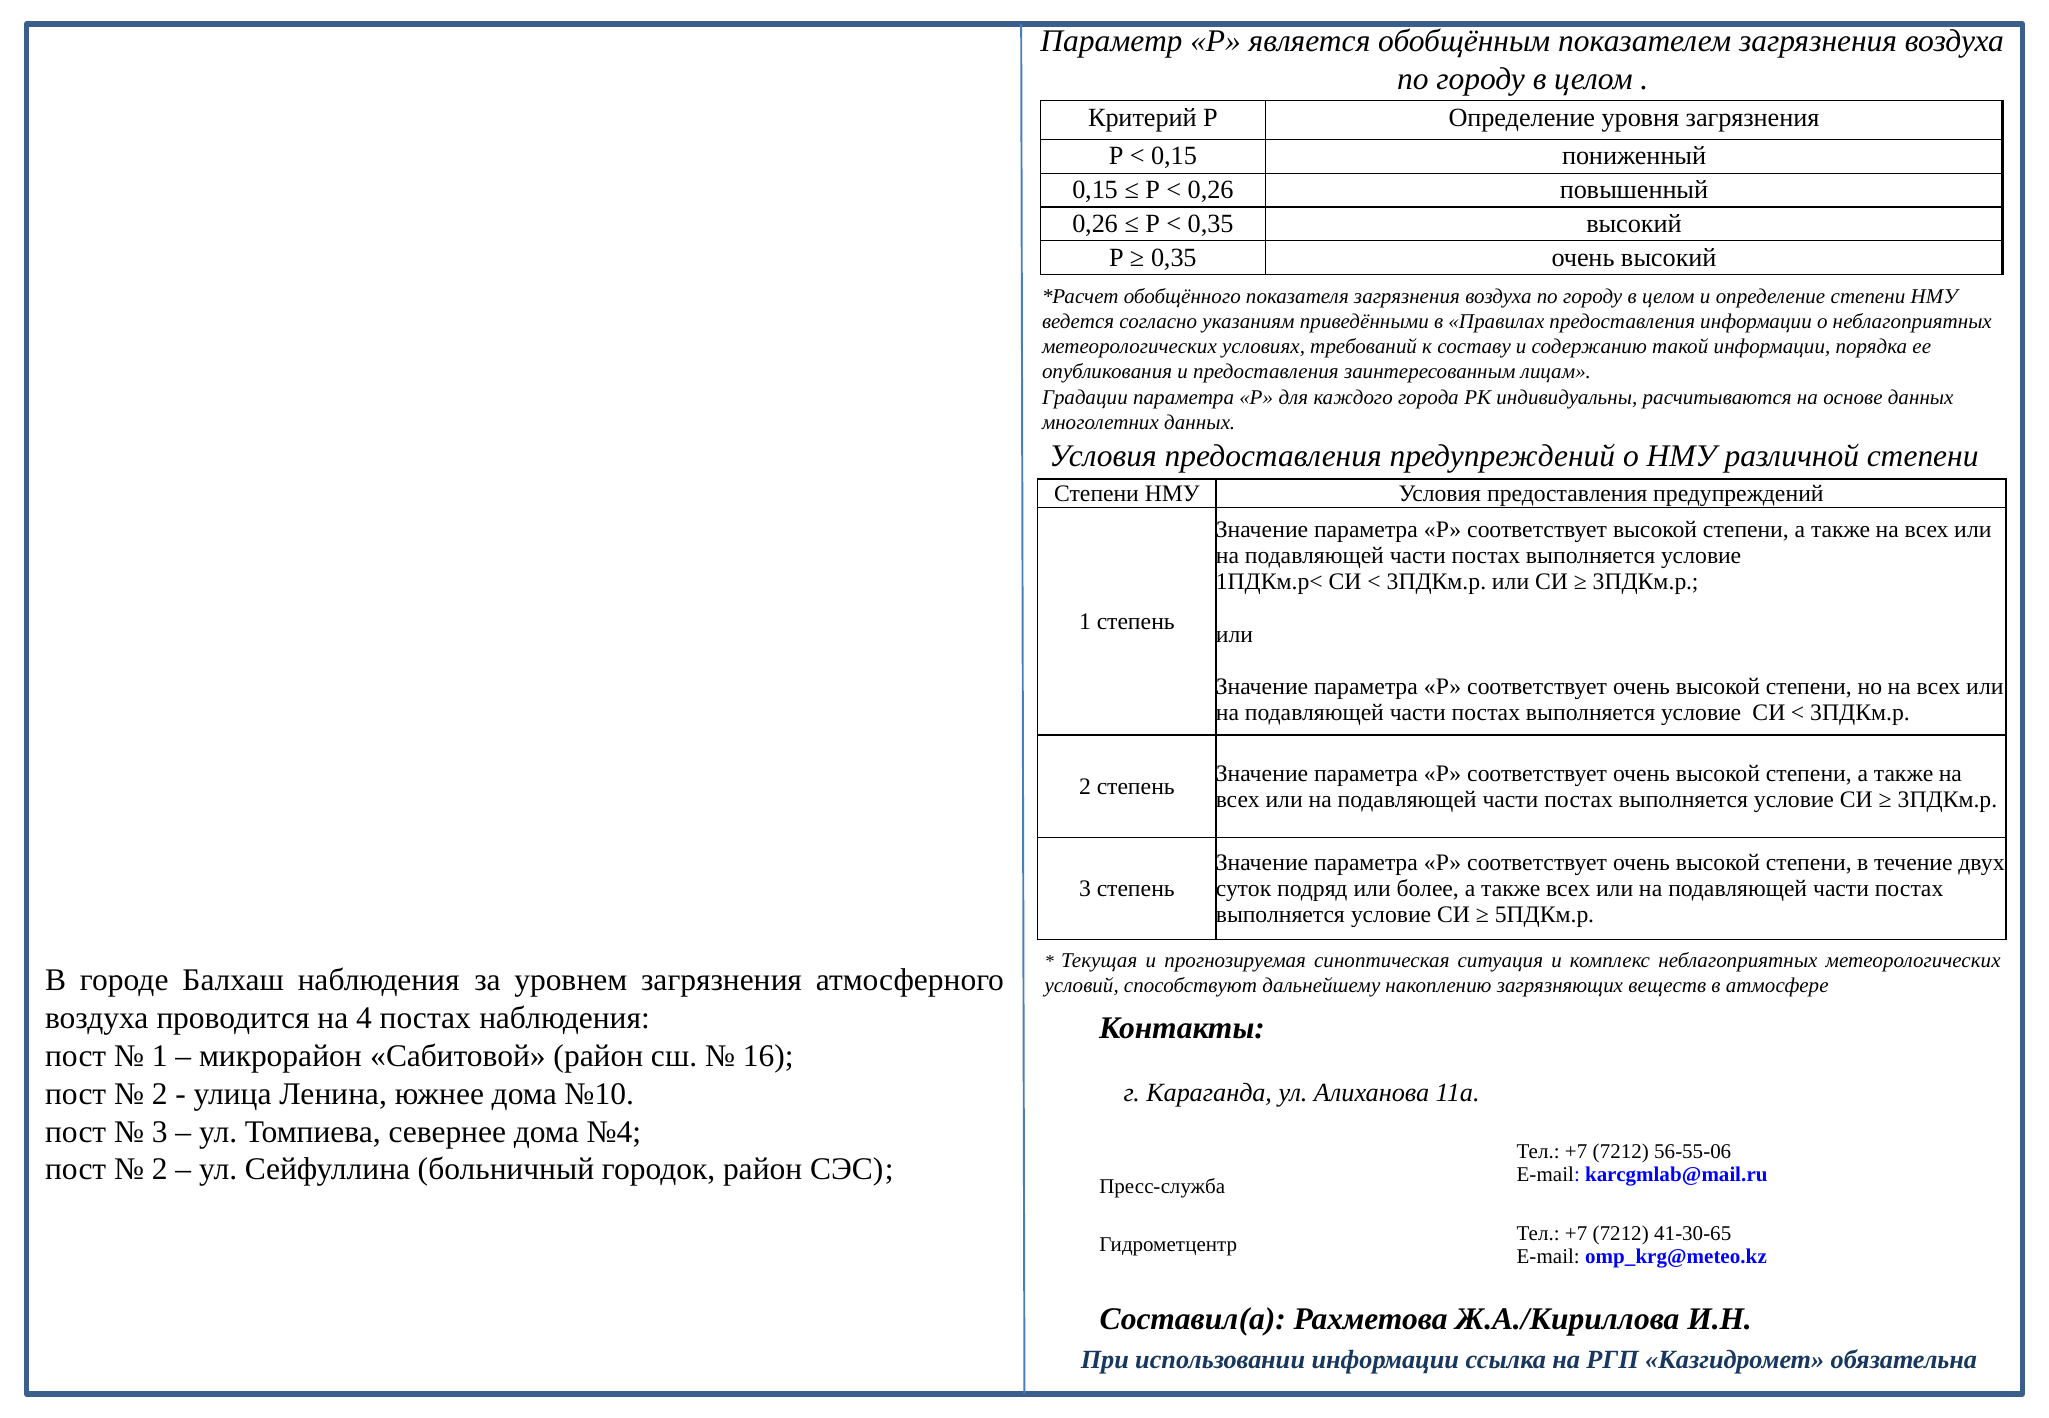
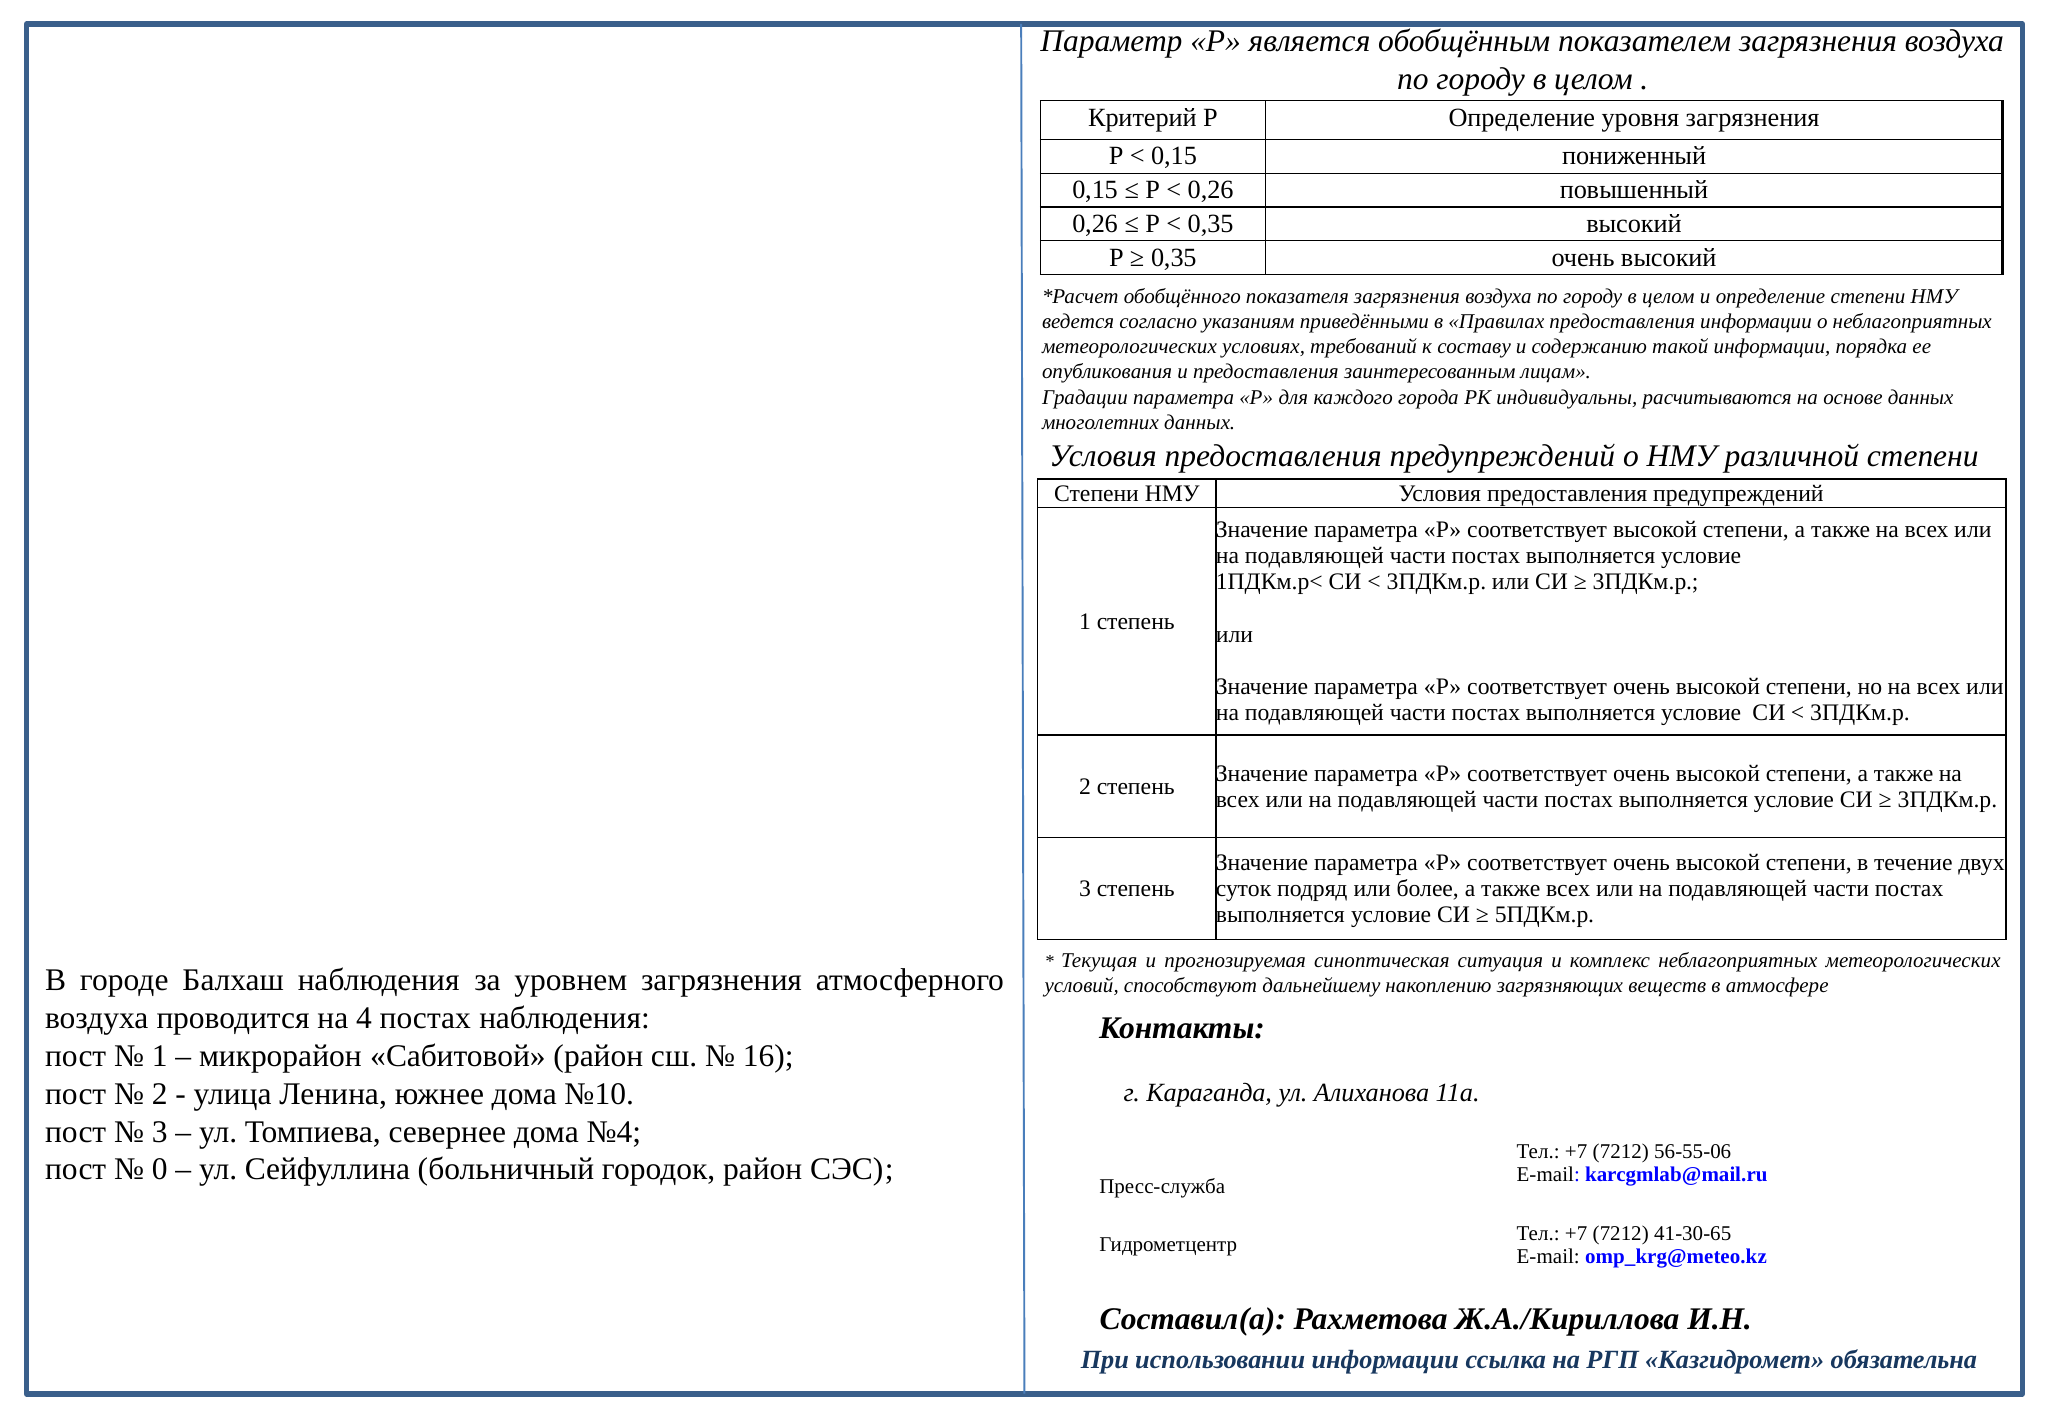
2: 2 -> 0 (160, 1170)
